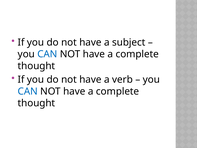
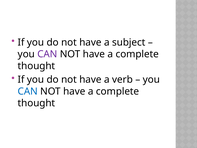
CAN colour: blue -> purple (47, 54)
